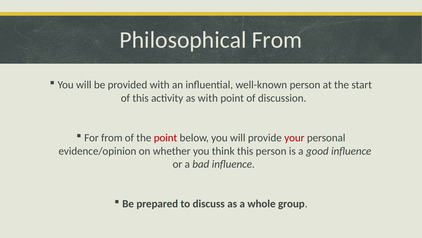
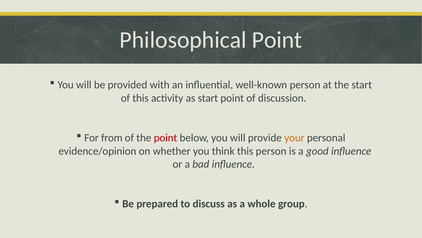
Philosophical From: From -> Point (277, 40)
as with: with -> start (208, 98)
your colour: red -> orange (294, 138)
